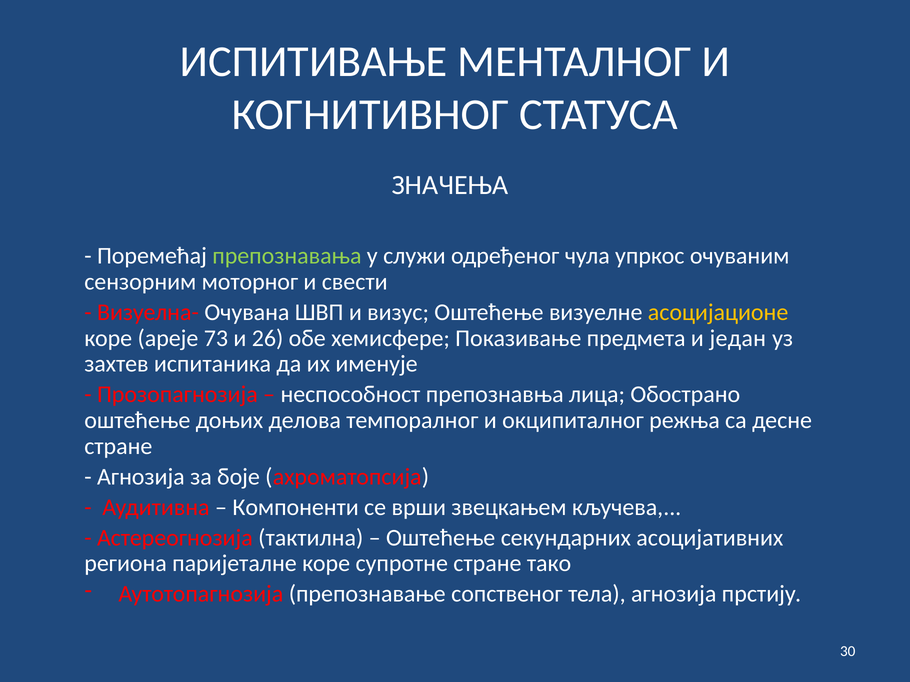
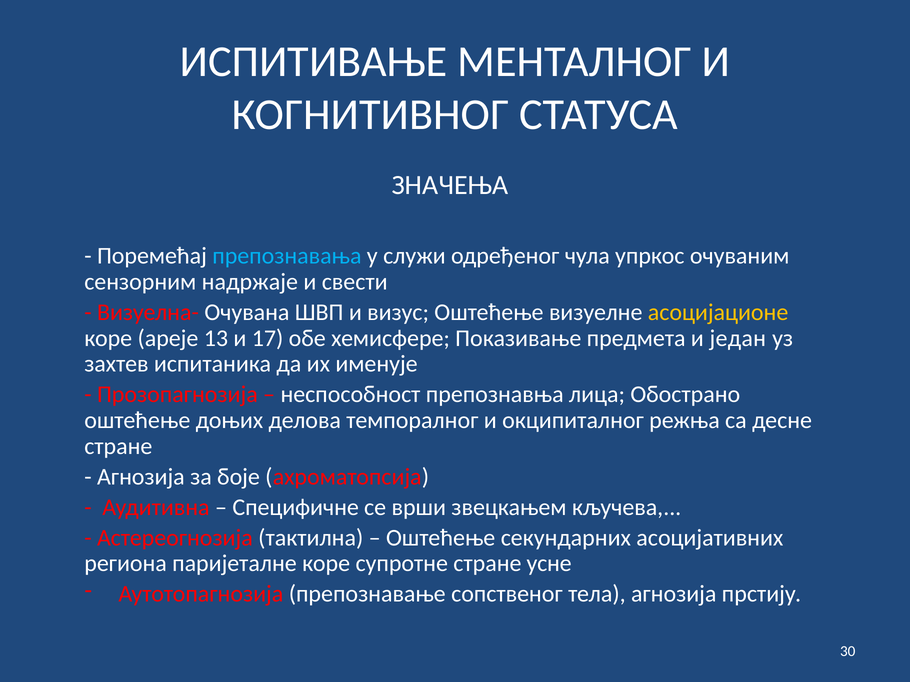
препознавања colour: light green -> light blue (287, 256)
моторног: моторног -> надржаје (250, 282)
73: 73 -> 13 (216, 338)
26: 26 -> 17 (268, 338)
Компоненти: Компоненти -> Специфичне (296, 508)
тако: тако -> усне (549, 564)
